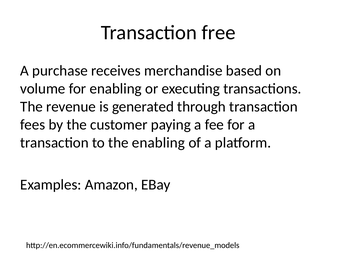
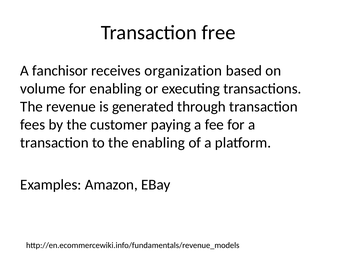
purchase: purchase -> fanchisor (60, 71)
merchandise: merchandise -> organization (183, 71)
